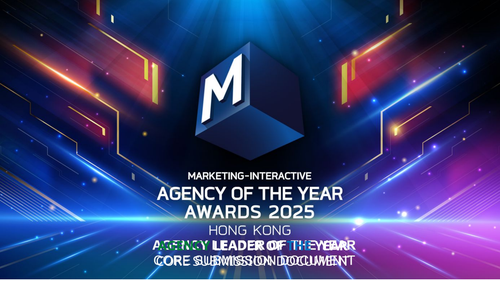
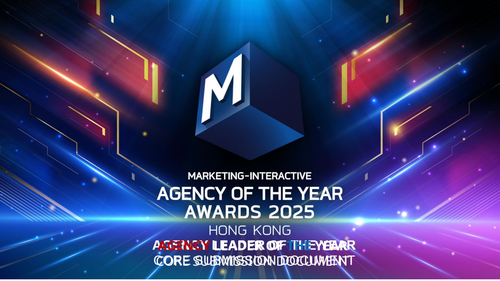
AGENCY colour: green -> red (184, 246)
